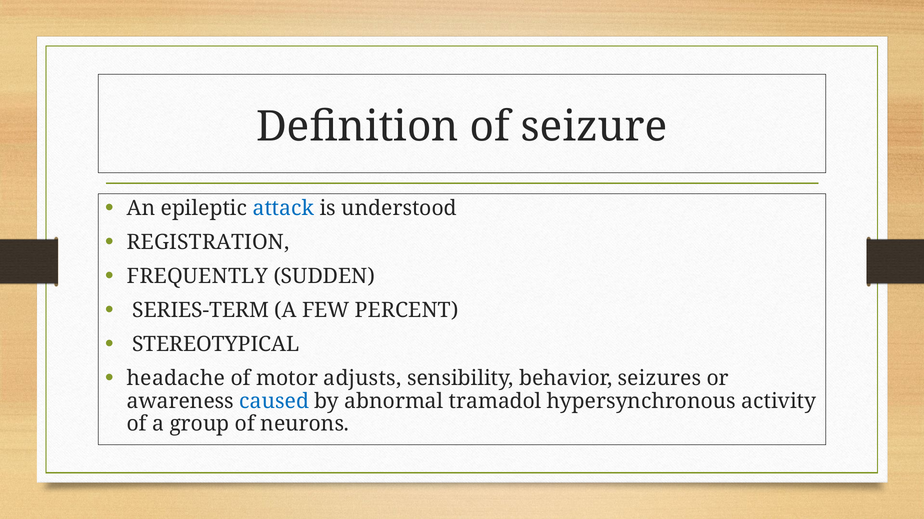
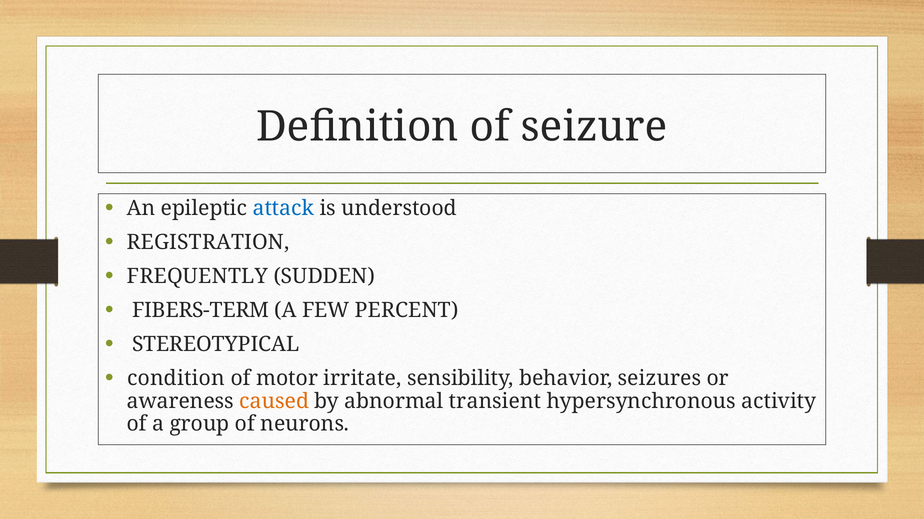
SERIES-TERM: SERIES-TERM -> FIBERS-TERM (201, 311)
headache: headache -> condition (176, 379)
adjusts: adjusts -> irritate (362, 379)
caused colour: blue -> orange (274, 402)
tramadol: tramadol -> transient (495, 402)
